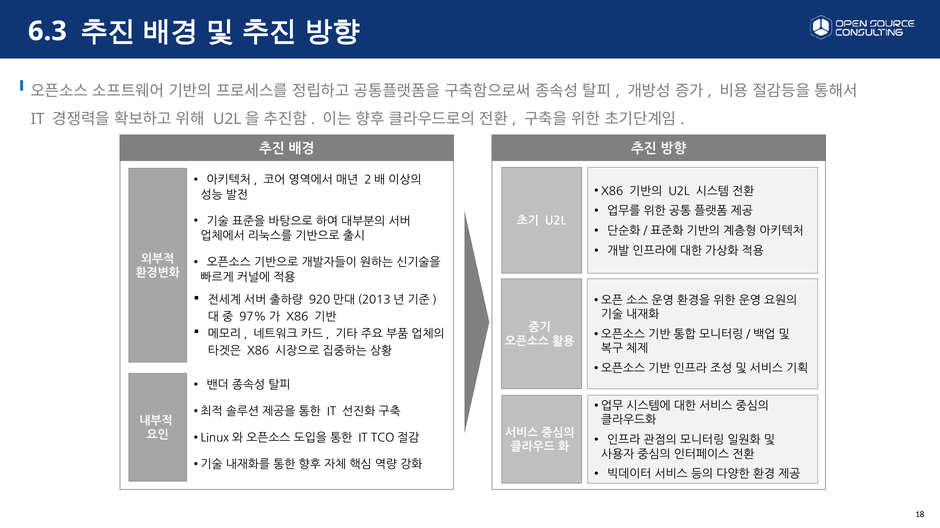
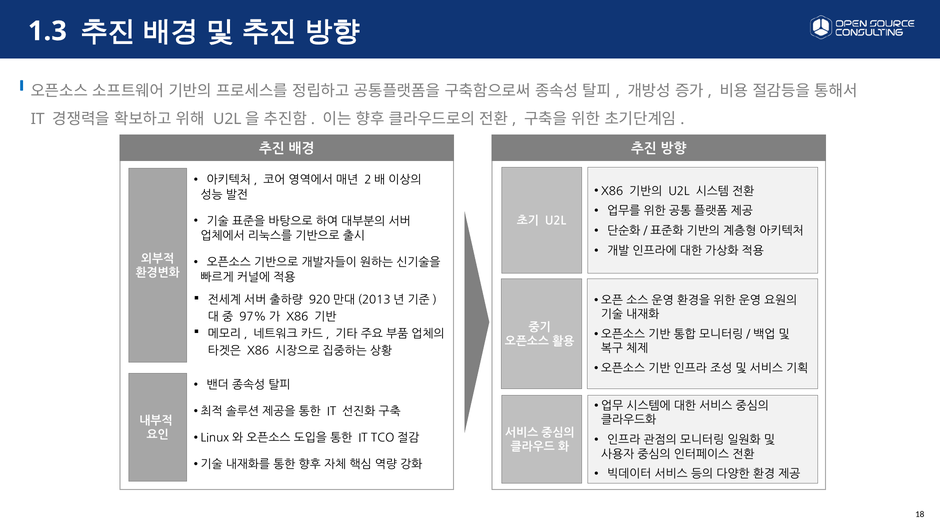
6.3: 6.3 -> 1.3 (47, 31)
